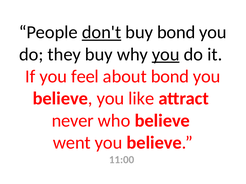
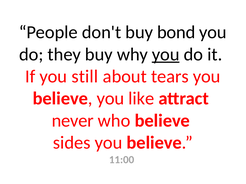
don't underline: present -> none (102, 32)
feel: feel -> still (85, 77)
about bond: bond -> tears (170, 77)
went: went -> sides (72, 143)
